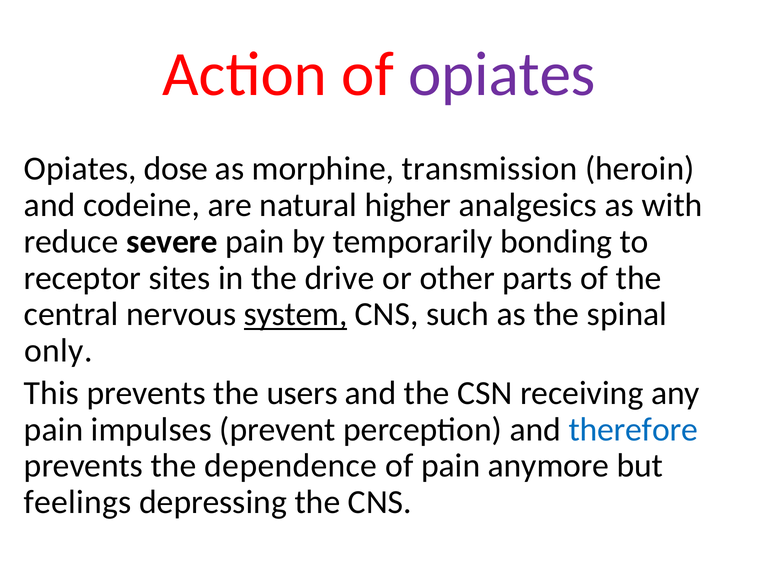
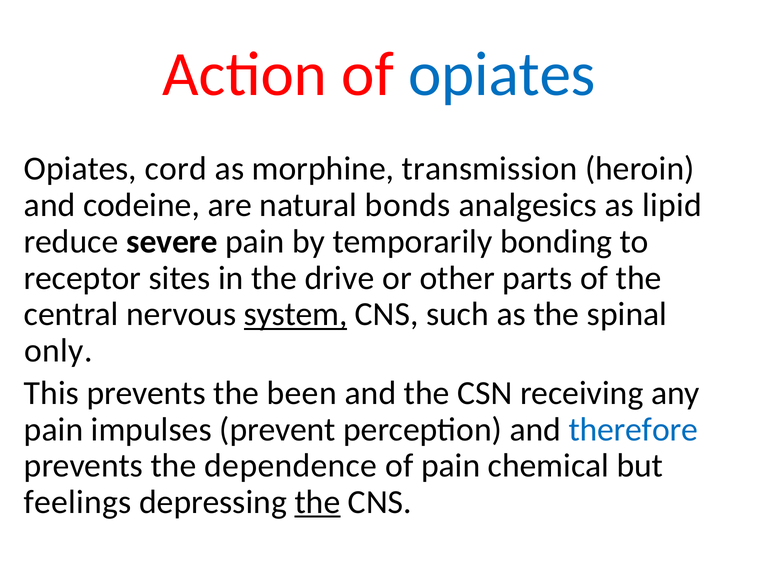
opiates colour: purple -> blue (502, 75)
dose: dose -> cord (176, 169)
higher: higher -> bonds (408, 205)
with: with -> lipid (672, 205)
users: users -> been (302, 393)
anymore: anymore -> chemical (548, 466)
the underline: none -> present (317, 503)
